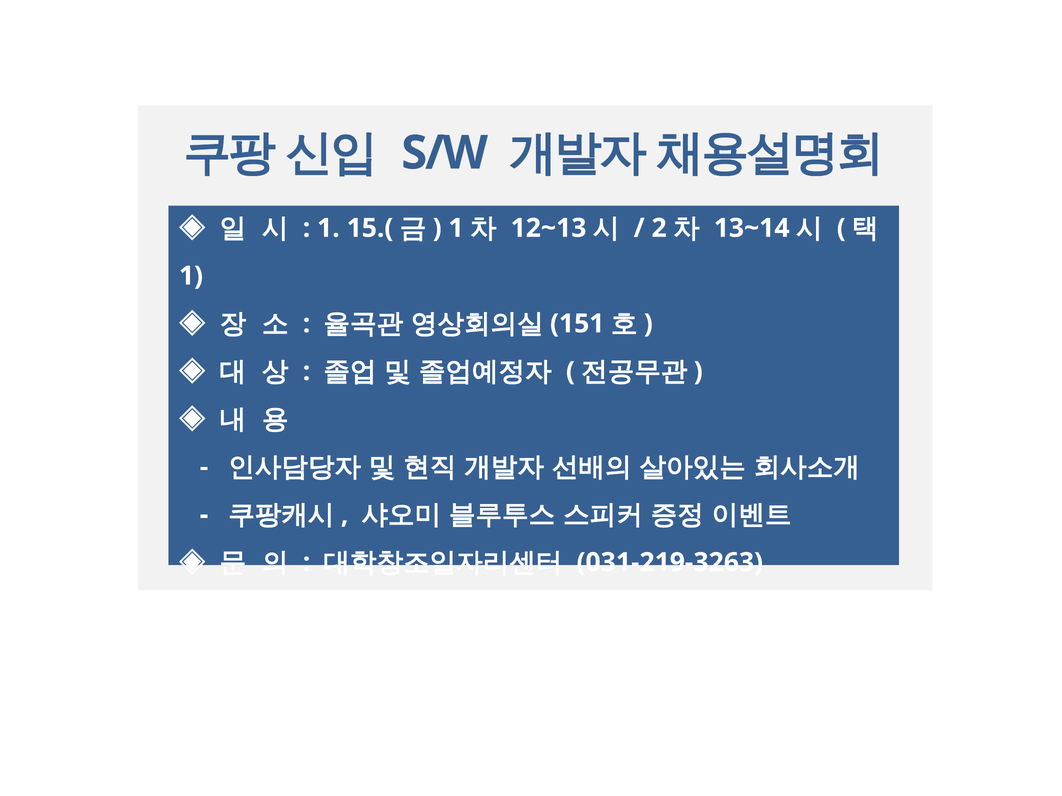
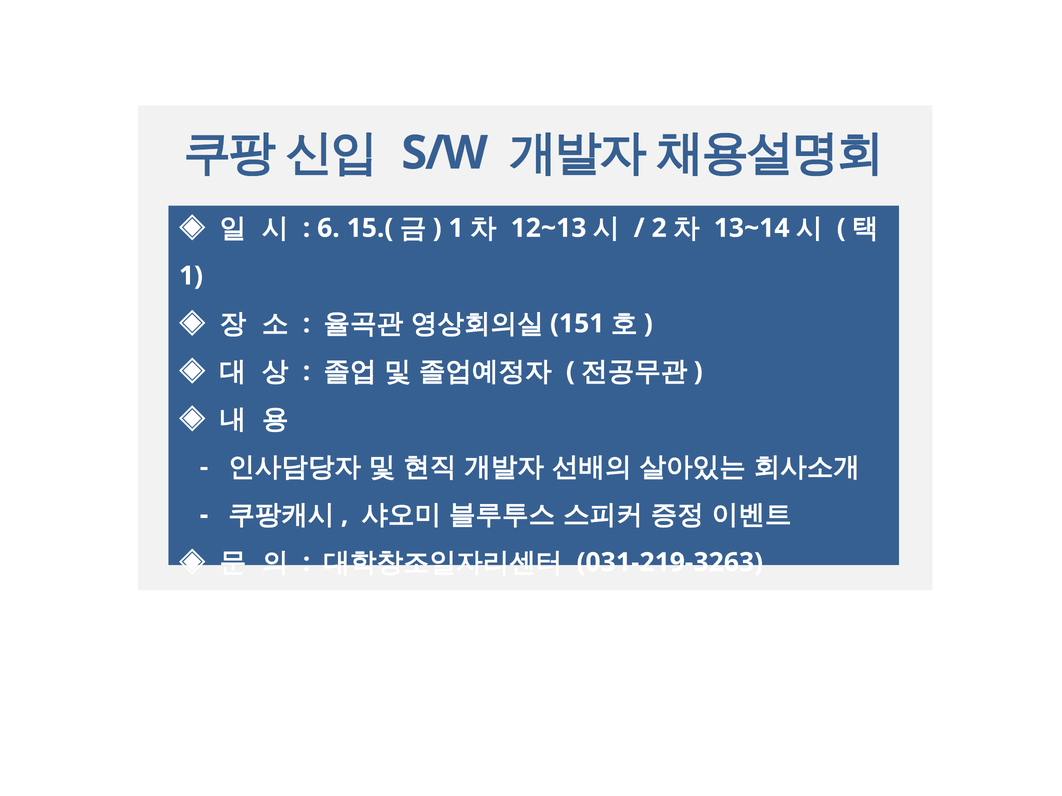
1: 1 -> 6 (328, 228)
